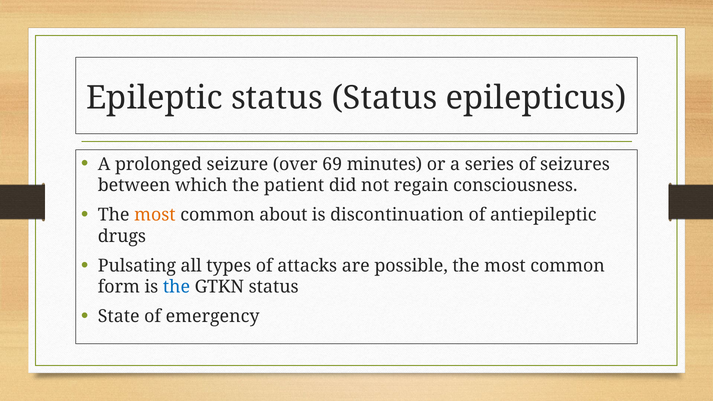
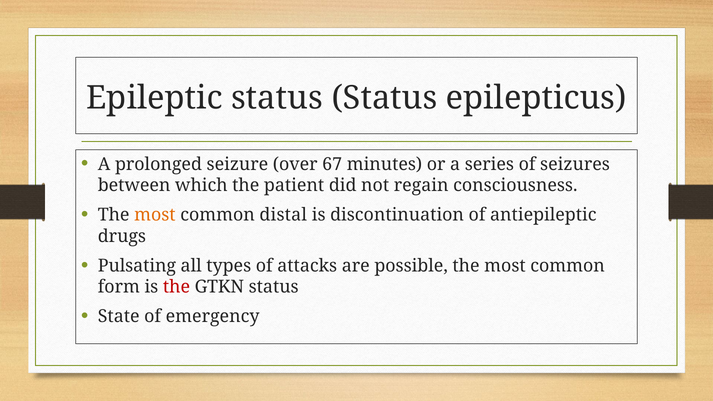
69: 69 -> 67 (332, 164)
about: about -> distal (283, 215)
the colour: blue -> red (176, 287)
